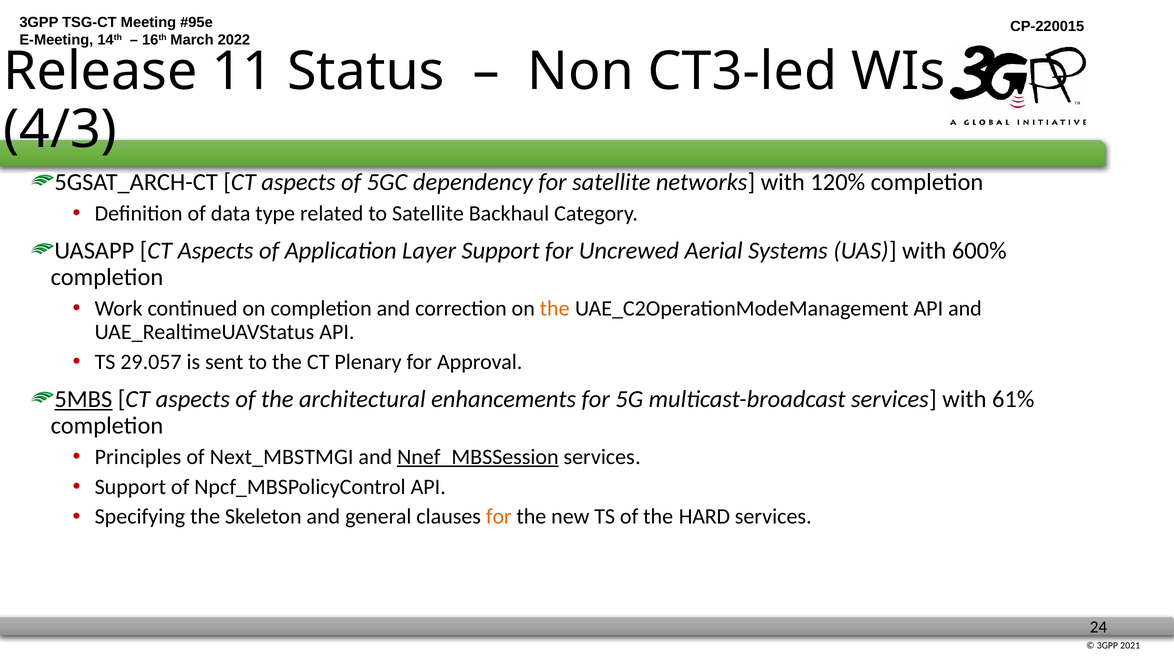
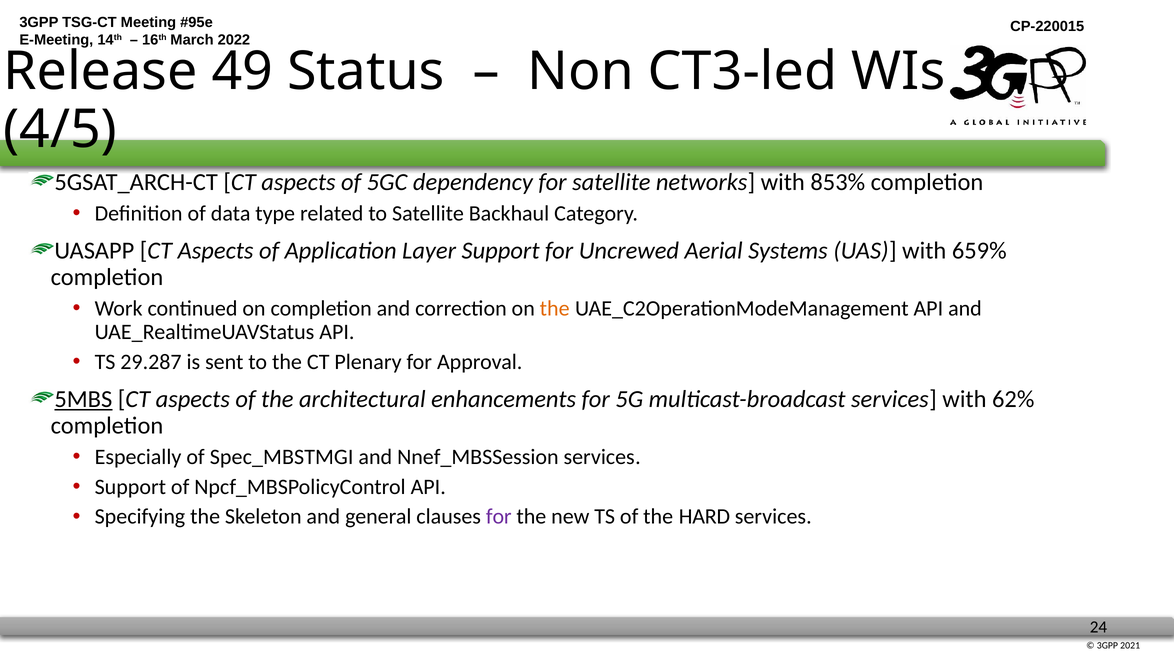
11: 11 -> 49 (242, 72)
4/3: 4/3 -> 4/5 (60, 130)
120%: 120% -> 853% (838, 182)
600%: 600% -> 659% (979, 251)
29.057: 29.057 -> 29.287 (151, 362)
61%: 61% -> 62% (1013, 400)
Principles: Principles -> Especially (138, 457)
Next_MBSTMGI: Next_MBSTMGI -> Spec_MBSTMGI (282, 457)
Nnef_MBSSession underline: present -> none (478, 457)
for colour: orange -> purple (499, 517)
